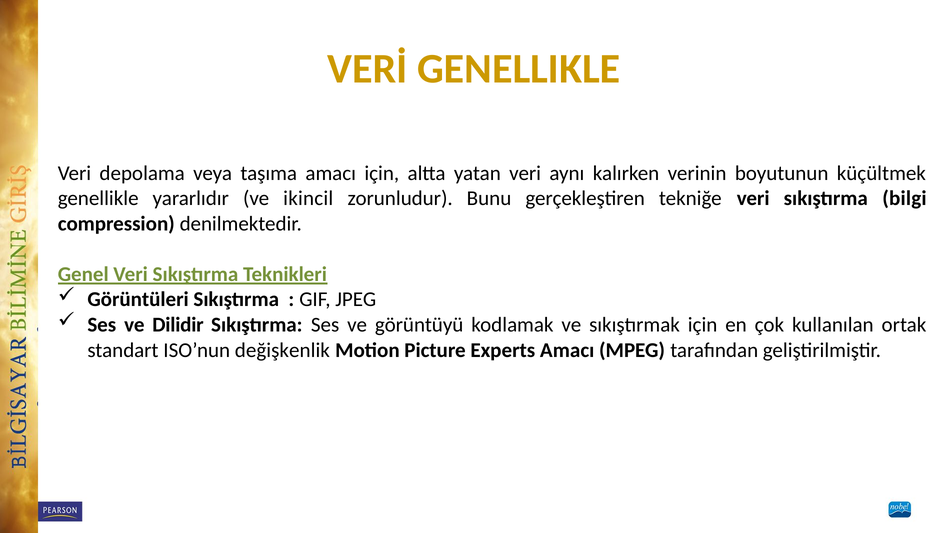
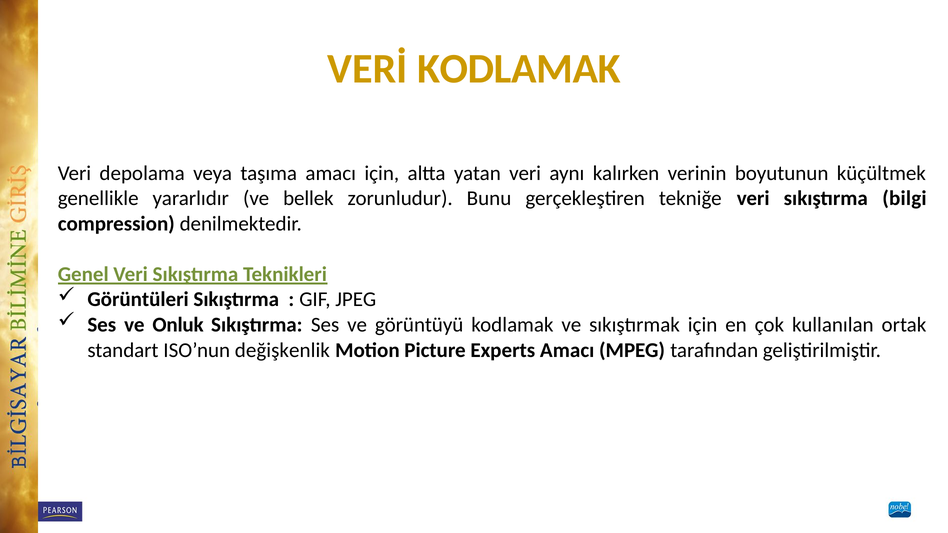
VERİ GENELLIKLE: GENELLIKLE -> KODLAMAK (519, 69)
ikincil: ikincil -> bellek (308, 199)
Dilidir: Dilidir -> Onluk (178, 325)
